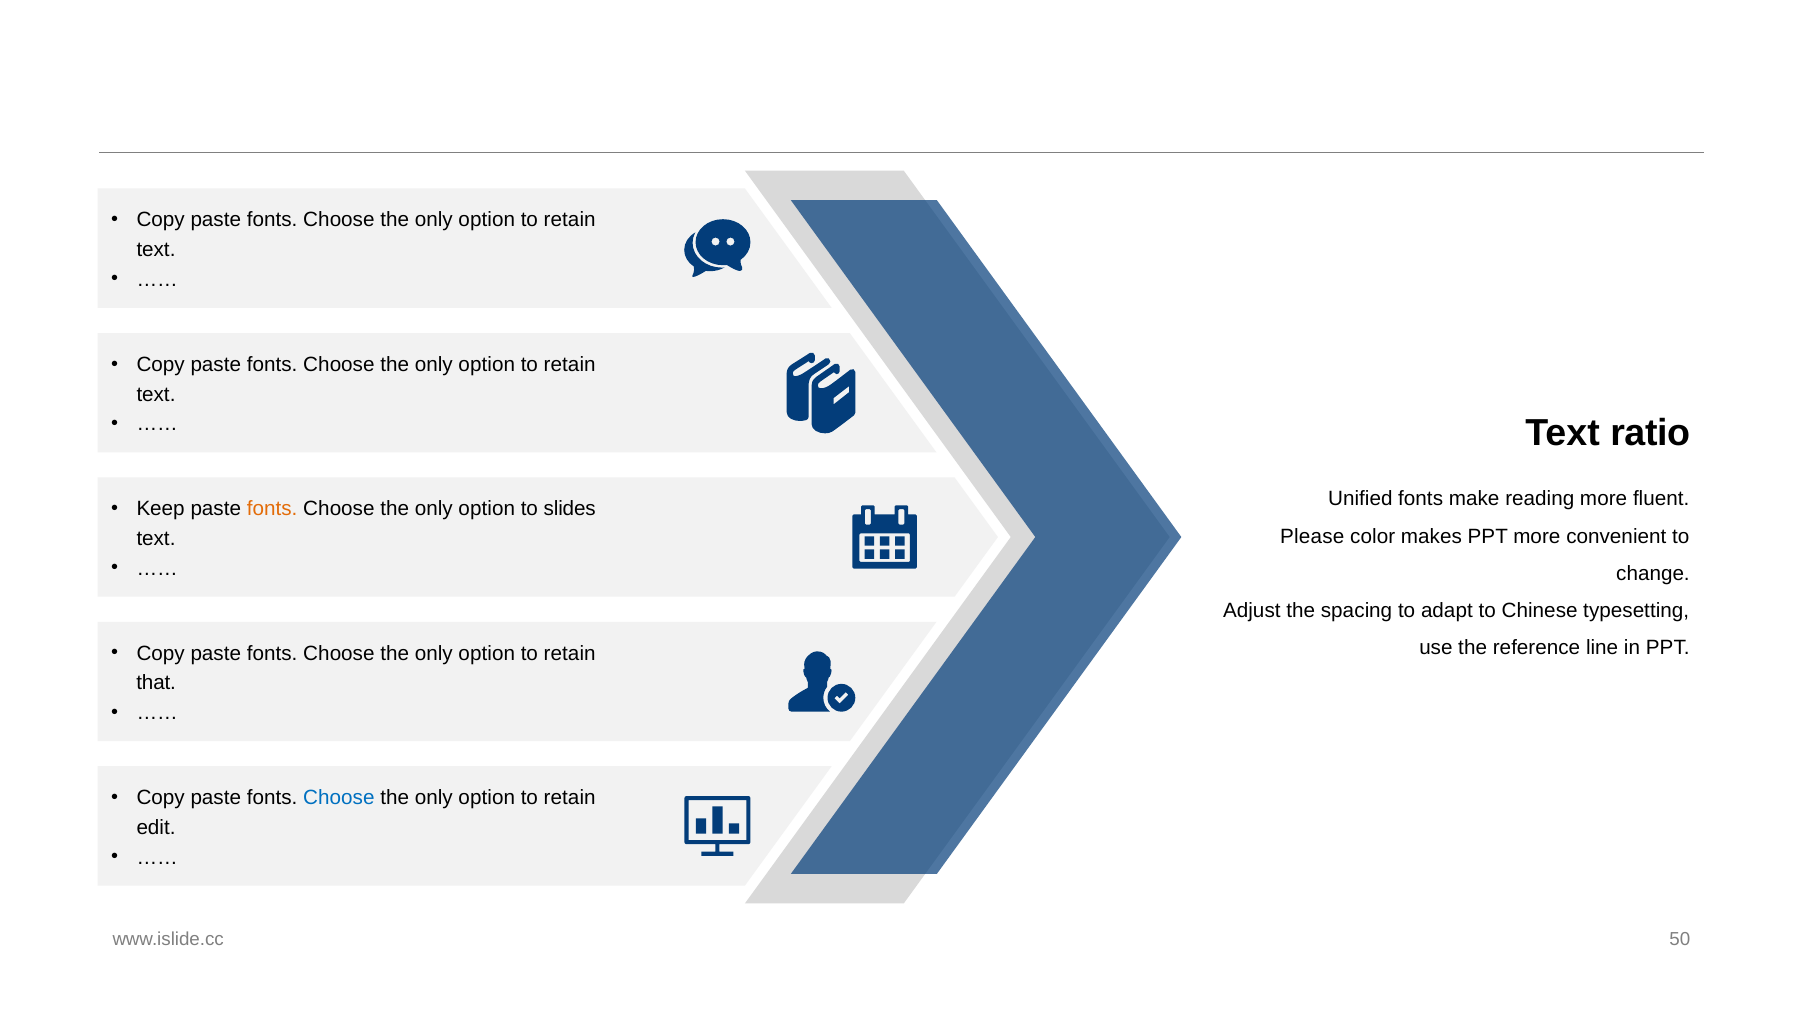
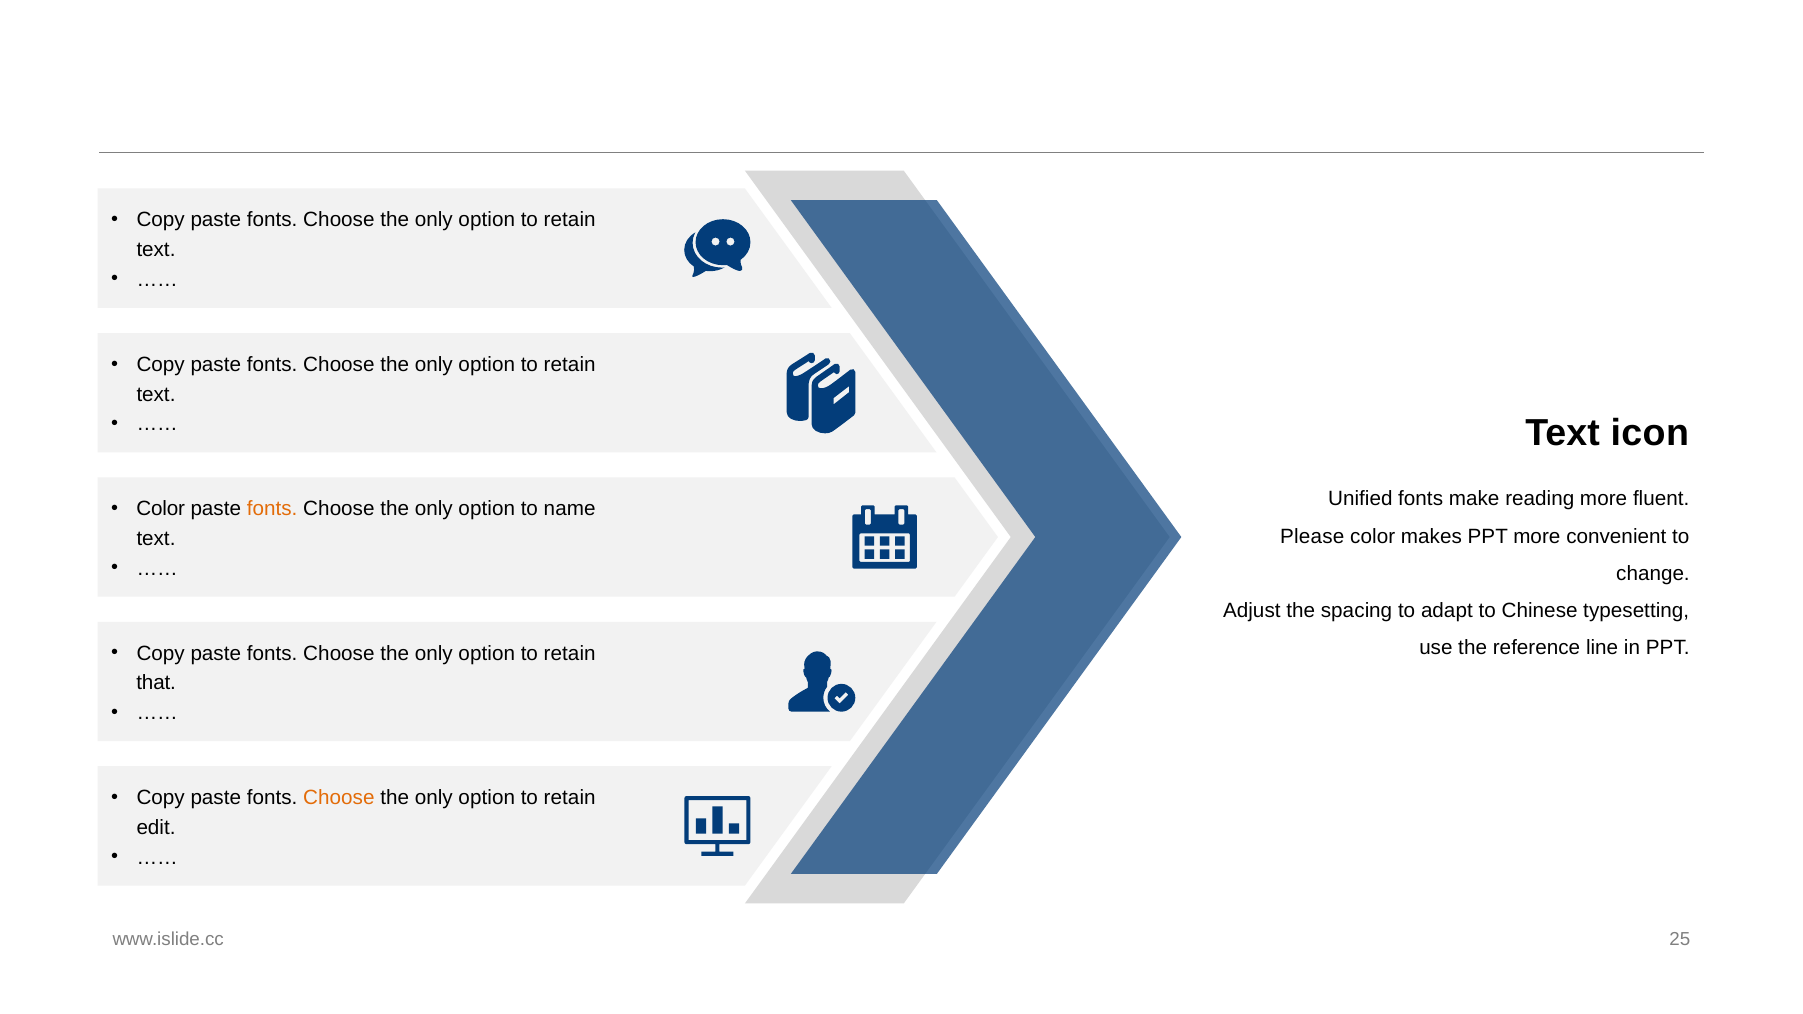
ratio: ratio -> icon (1650, 433)
Keep: Keep -> Color (161, 509)
slides: slides -> name (570, 509)
Choose colour: blue -> orange (339, 798)
50: 50 -> 25 (1680, 939)
